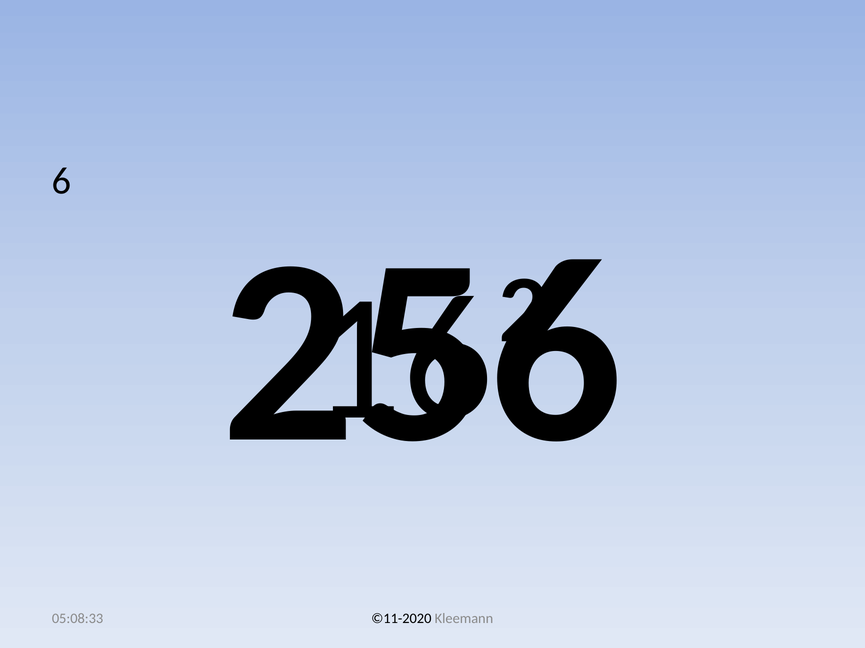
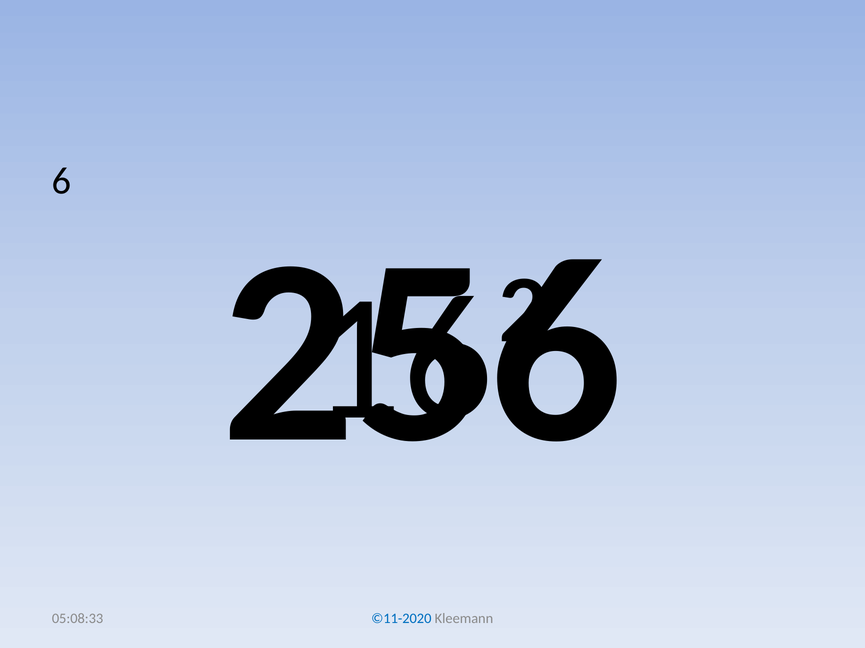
©11-2020 colour: black -> blue (401, 619)
